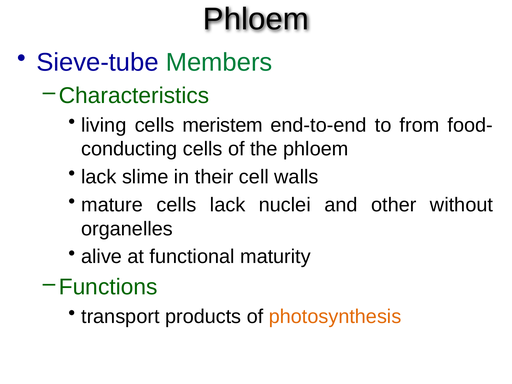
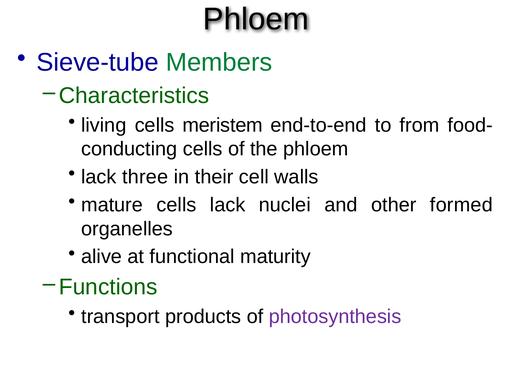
slime: slime -> three (145, 177)
without: without -> formed (461, 205)
photosynthesis colour: orange -> purple (335, 316)
